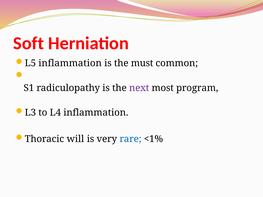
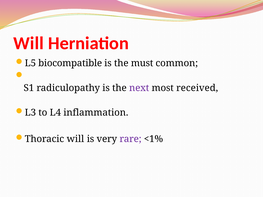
Soft: Soft -> Will (29, 43)
L5 inflammation: inflammation -> biocompatible (70, 63)
program: program -> received (197, 88)
rare colour: blue -> purple (130, 139)
